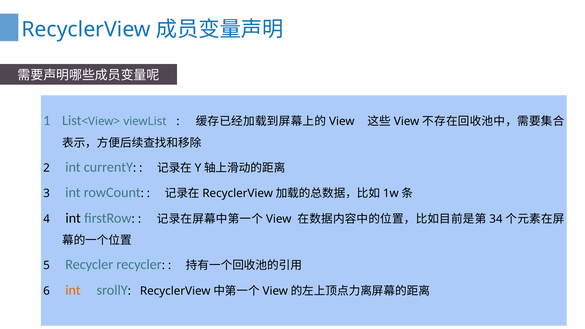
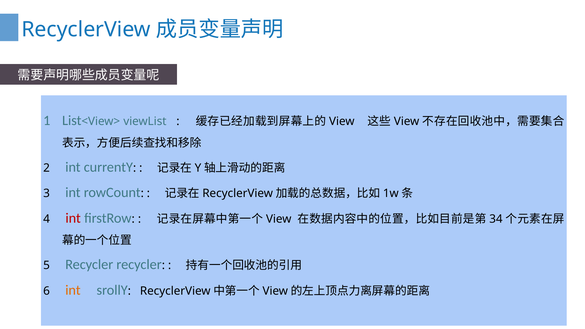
int colour: black -> red (73, 218)
